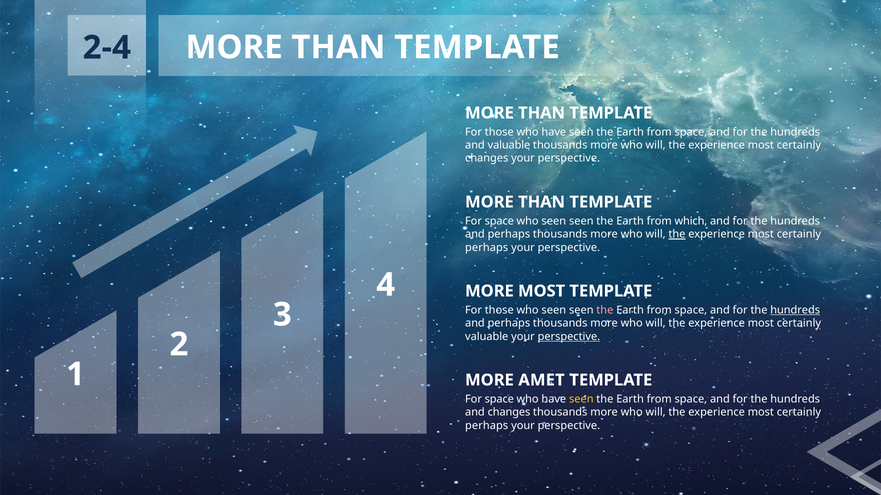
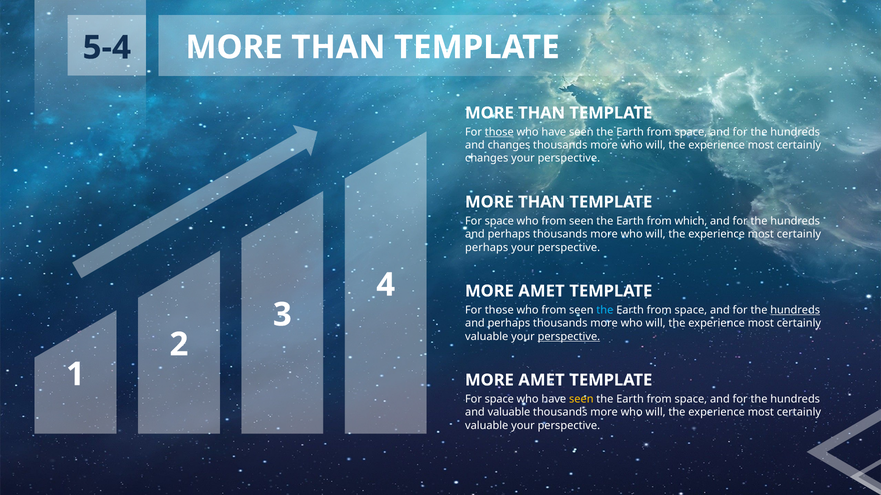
2-4: 2-4 -> 5-4 (107, 48)
those underline: none -> present (499, 132)
and valuable: valuable -> changes (509, 145)
seen: seen -> from (554, 221)
the underline: present -> none (677, 234)
MOST: MOST -> AMET (541, 291)
those who seen: seen -> from (554, 310)
the colour: pink -> light blue (605, 310)
and changes: changes -> valuable (509, 413)
perhaps: perhaps -> valuable (487, 426)
